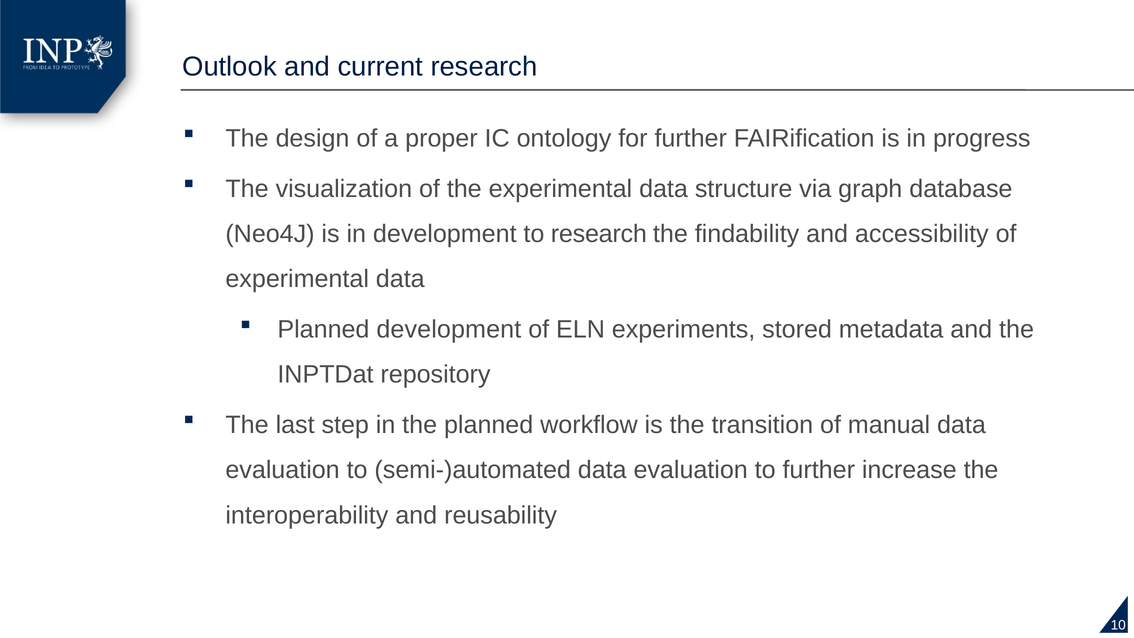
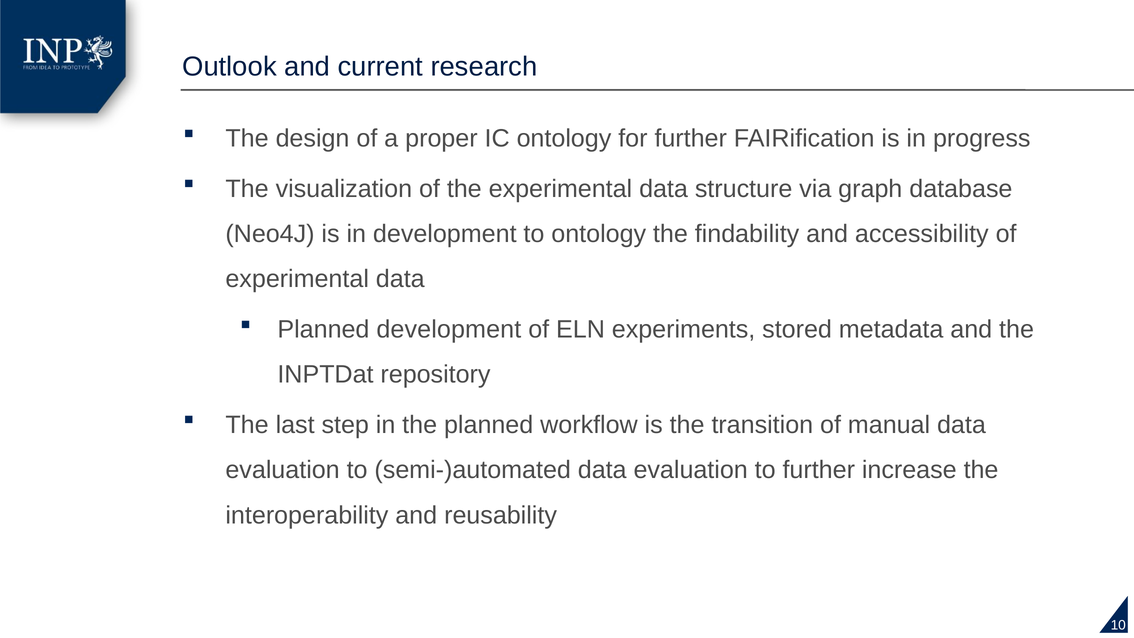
to research: research -> ontology (599, 234)
